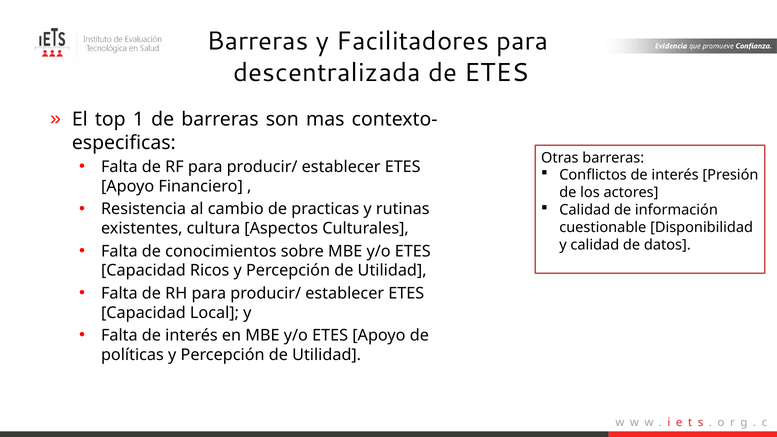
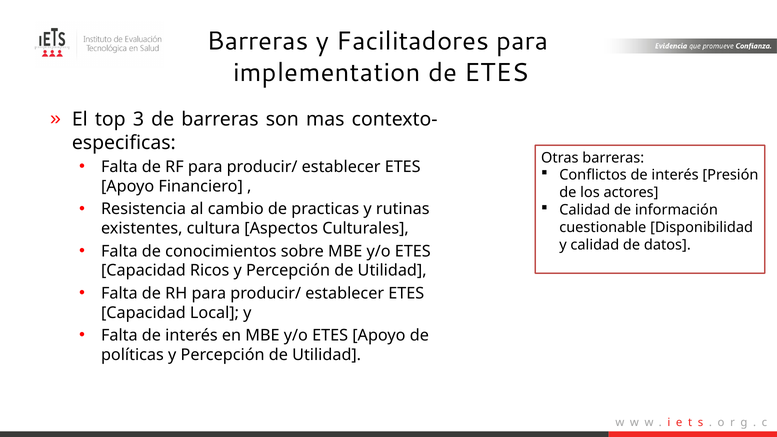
descentralizada: descentralizada -> implementation (327, 72)
1: 1 -> 3 (138, 119)
